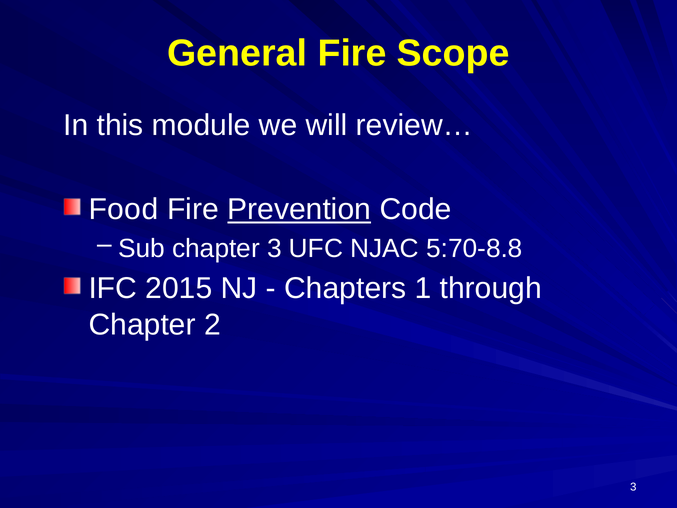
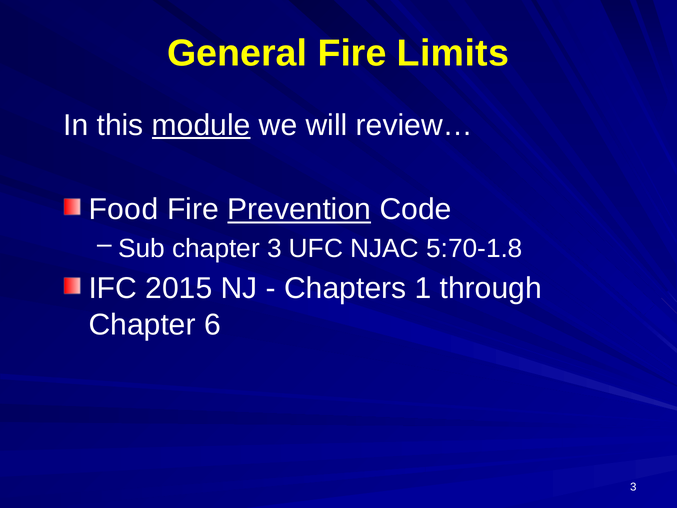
Scope: Scope -> Limits (453, 53)
module underline: none -> present (201, 125)
5:70-8.8: 5:70-8.8 -> 5:70-1.8 (474, 248)
2: 2 -> 6 (212, 325)
